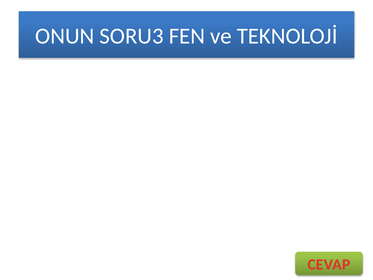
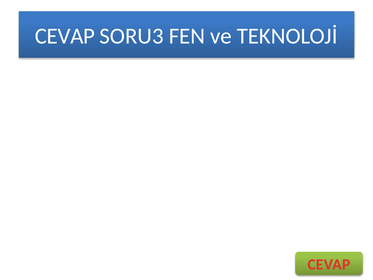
ONUN: ONUN -> CEVAP (65, 36)
